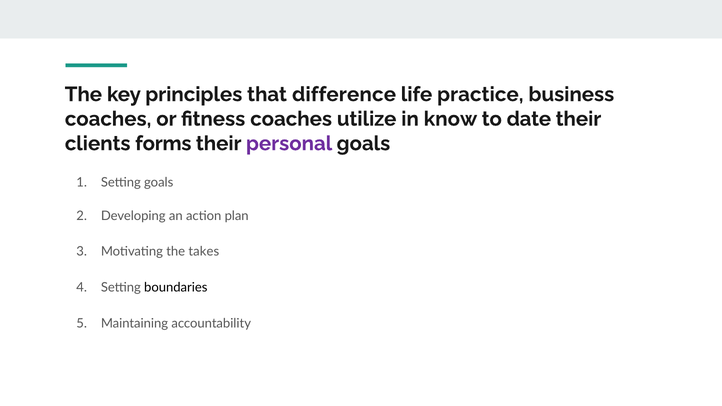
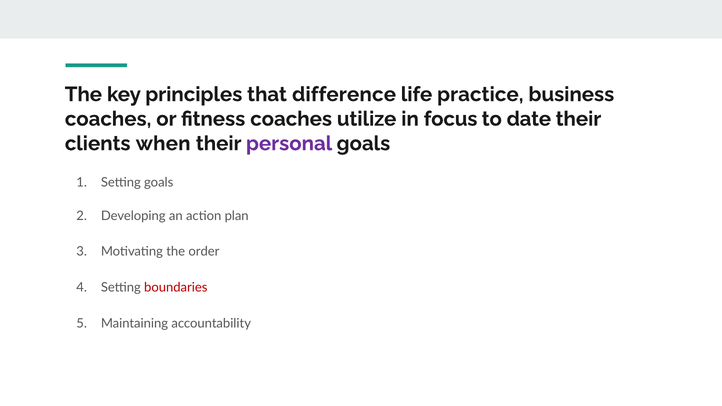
know: know -> focus (451, 119)
forms: forms -> when (163, 144)
takes: takes -> order (204, 252)
boundaries colour: black -> red (176, 288)
